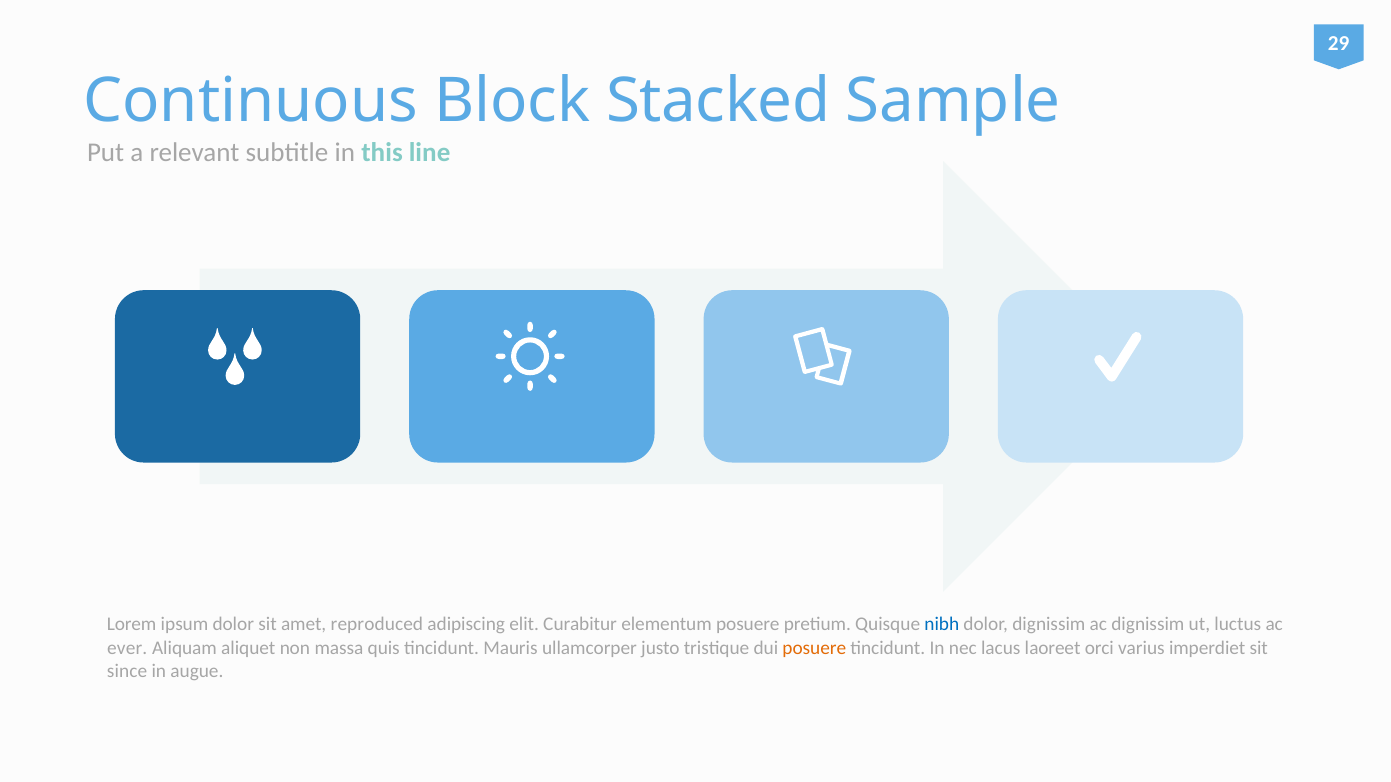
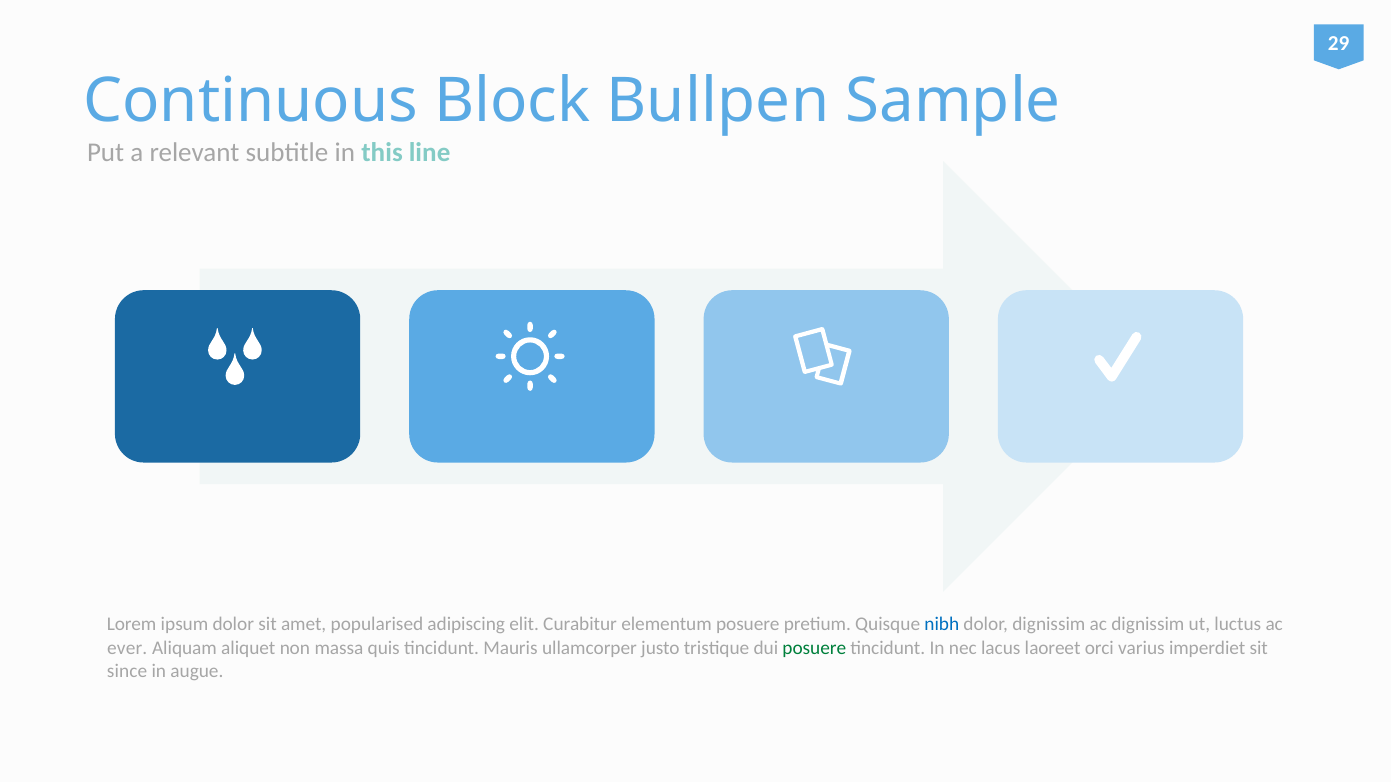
Stacked: Stacked -> Bullpen (718, 101)
reproduced: reproduced -> popularised (377, 625)
posuere colour: orange -> green (814, 648)
